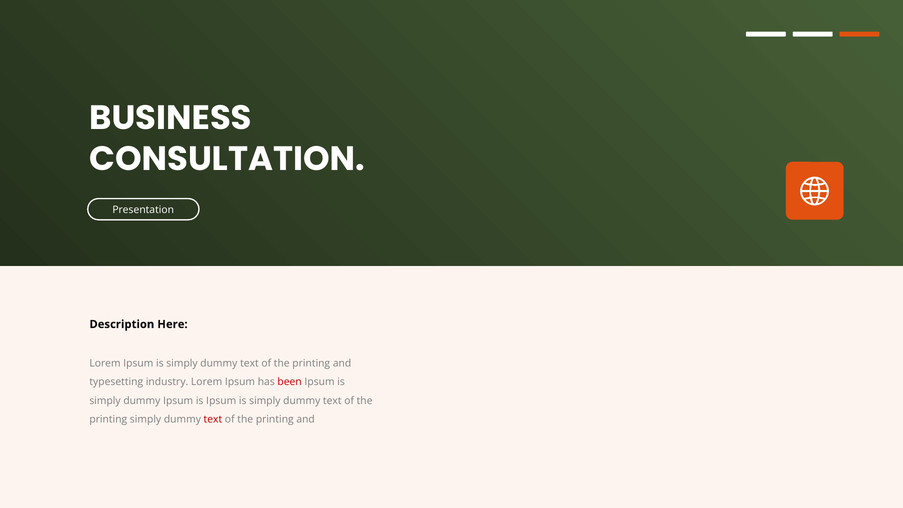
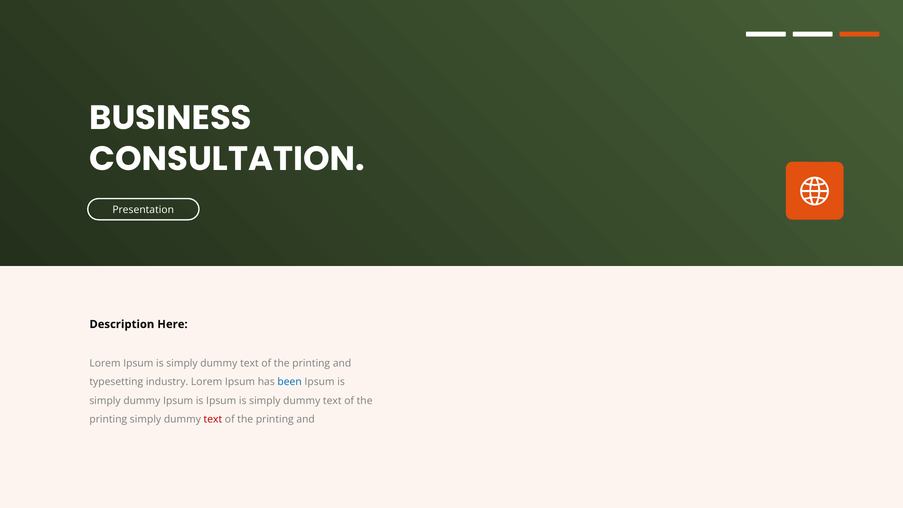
been colour: red -> blue (290, 382)
